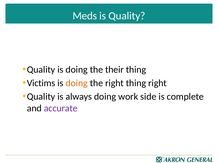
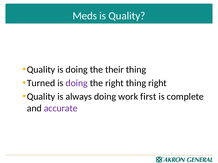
Victims: Victims -> Turned (41, 83)
doing colour: orange -> purple (77, 83)
side: side -> first (148, 97)
